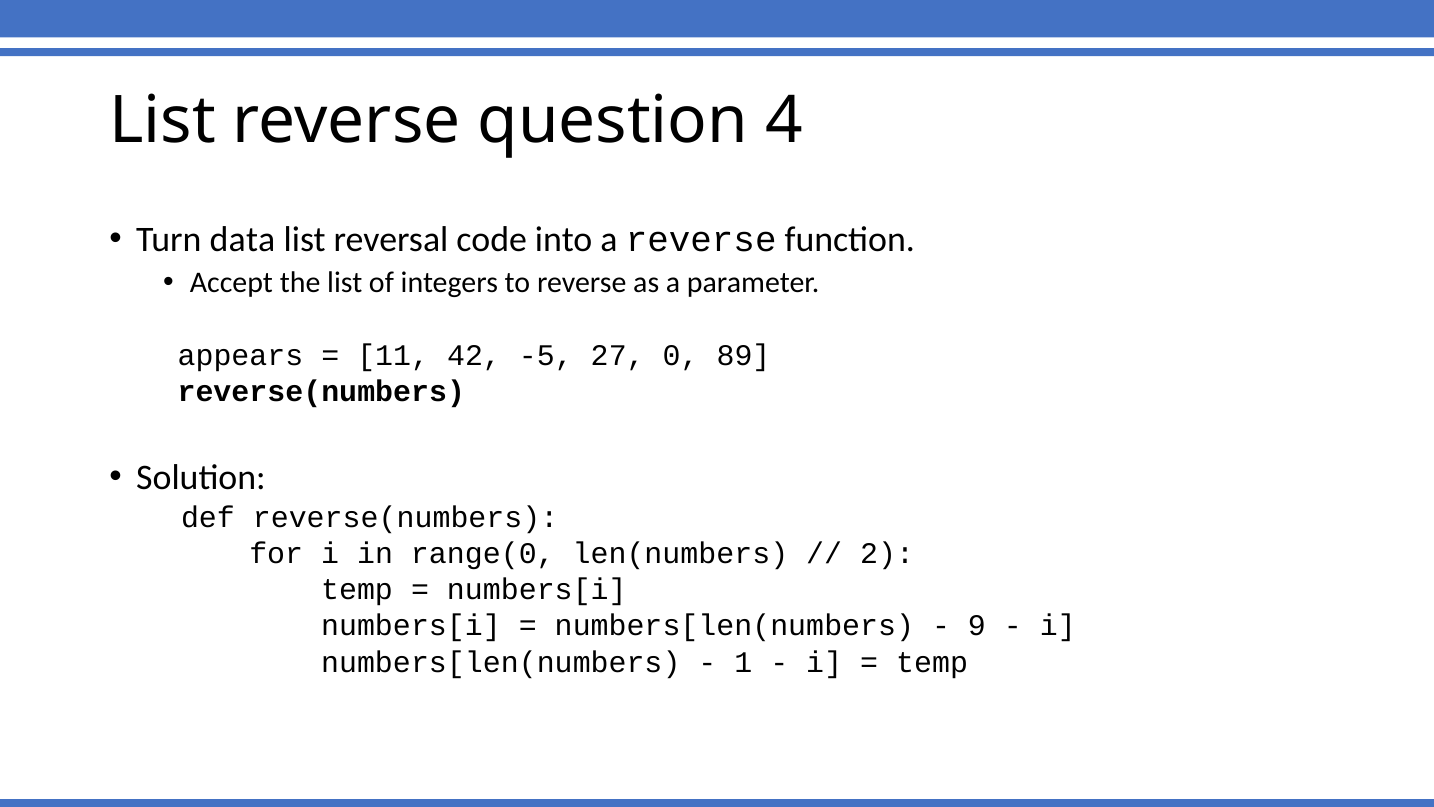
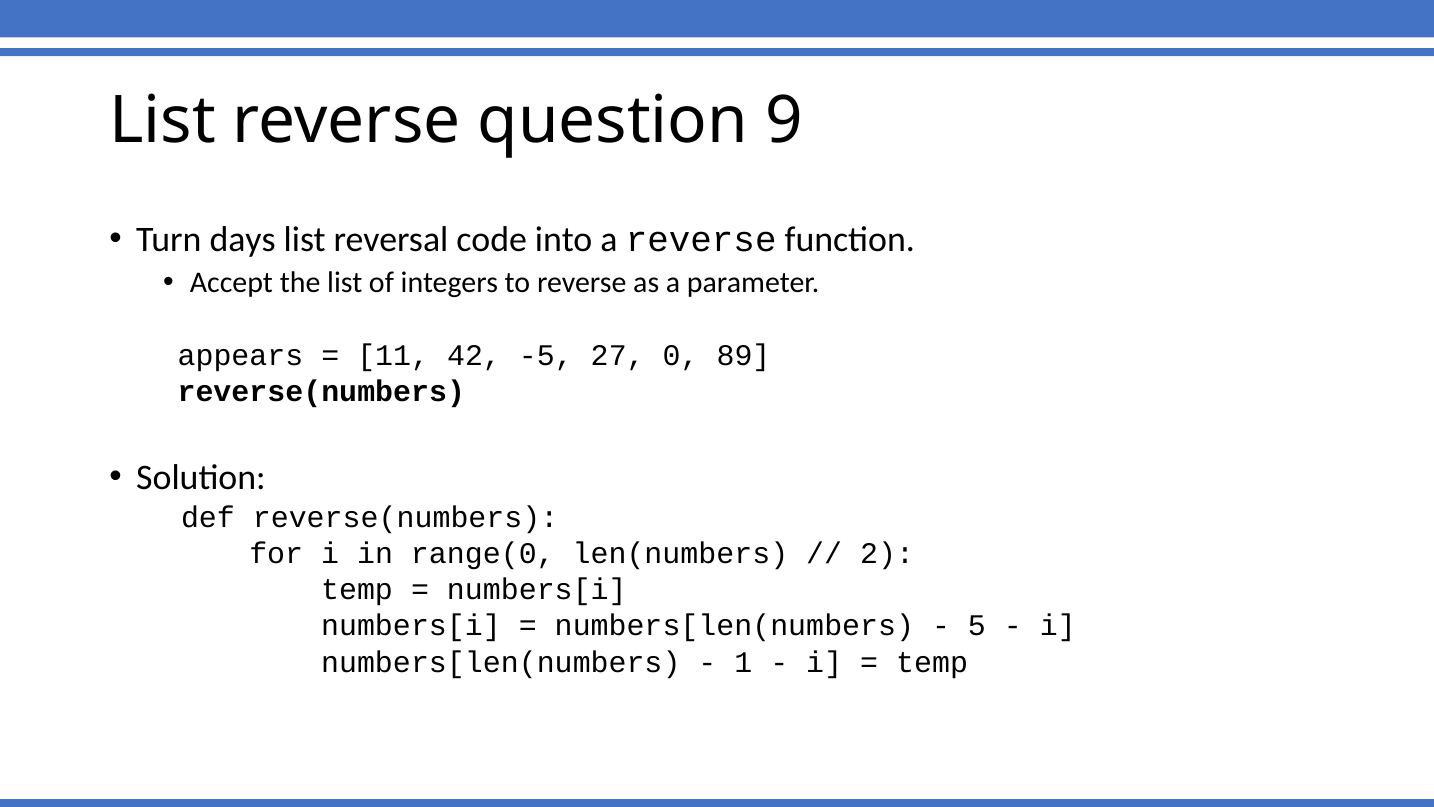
4: 4 -> 9 (784, 120)
data: data -> days (243, 239)
9: 9 -> 5 (977, 626)
